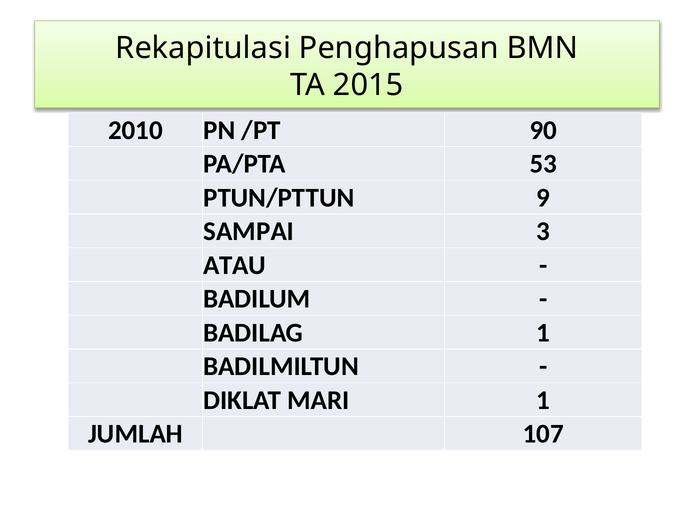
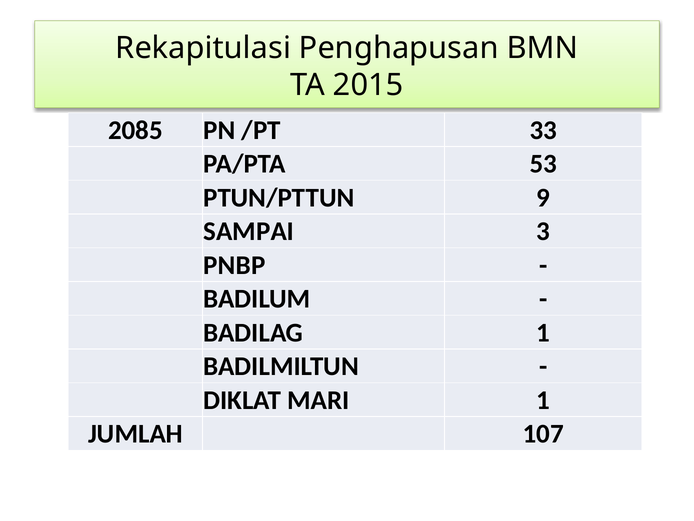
2010: 2010 -> 2085 (135, 130)
90: 90 -> 33 (543, 130)
ATAU: ATAU -> PNBP (234, 265)
